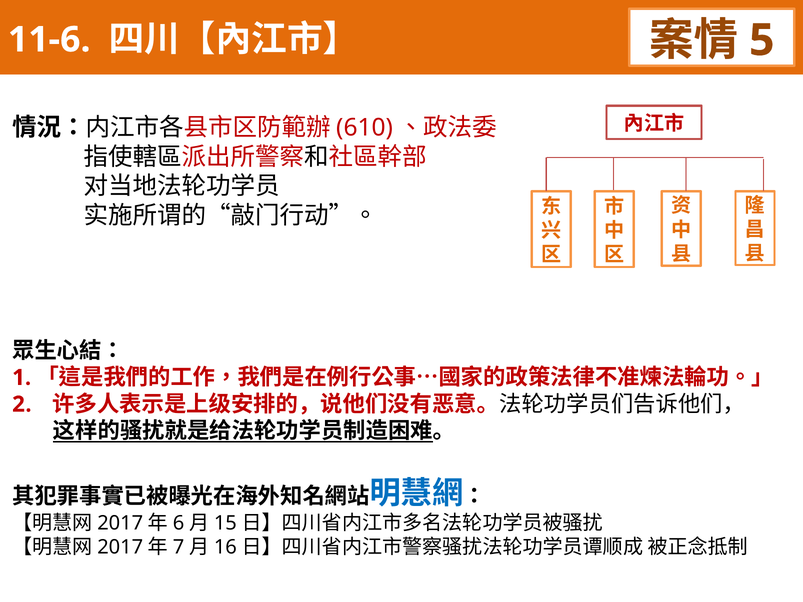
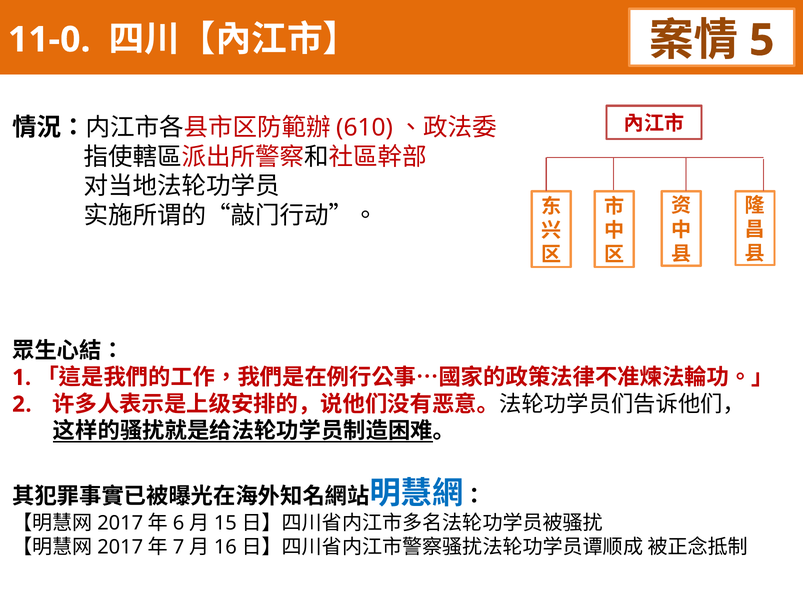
11-6: 11-6 -> 11-0 (49, 40)
